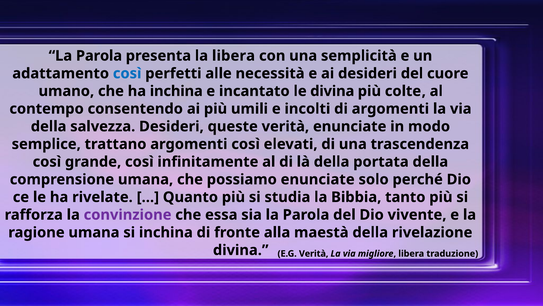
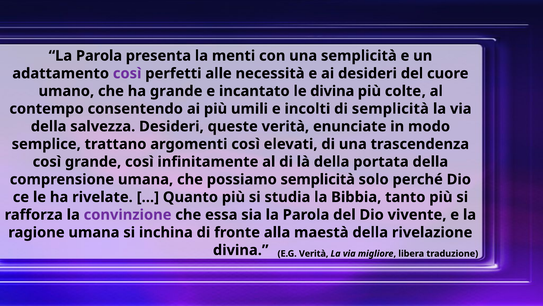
la libera: libera -> menti (234, 56)
così colour: blue -> purple (127, 73)
ha inchina: inchina -> grande (176, 91)
di argomenti: argomenti -> semplicità (390, 109)
possiamo enunciate: enunciate -> semplicità (318, 179)
